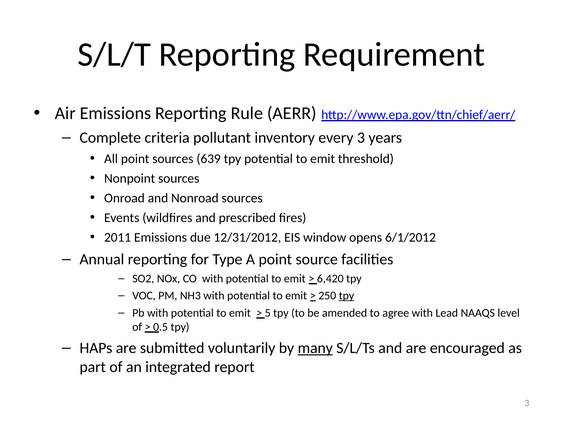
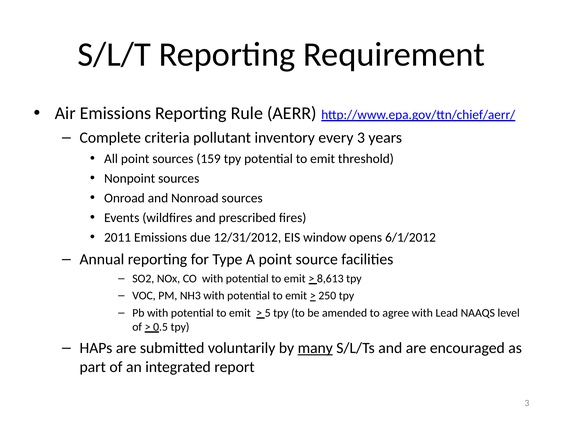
639: 639 -> 159 (209, 159)
6,420: 6,420 -> 8,613 (330, 279)
tpy underline: present -> none (346, 296)
